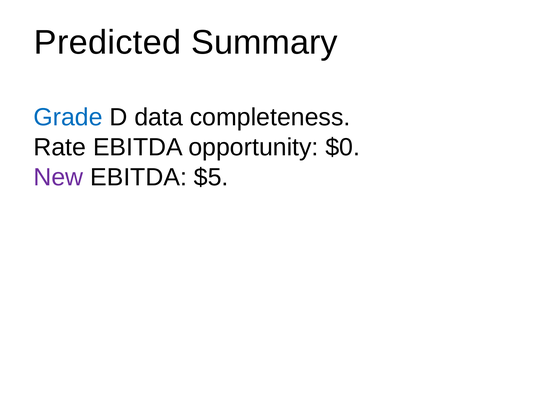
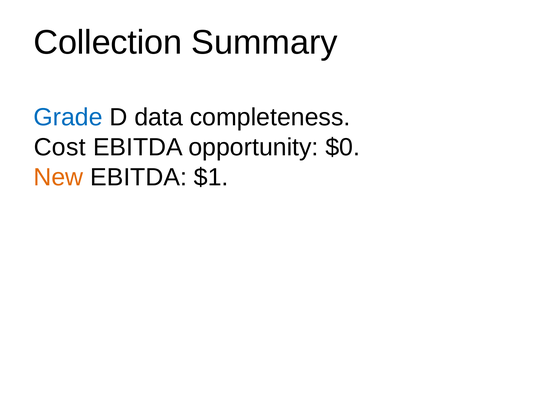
Predicted: Predicted -> Collection (108, 43)
Rate: Rate -> Cost (60, 147)
New colour: purple -> orange (58, 177)
$5: $5 -> $1 (211, 177)
